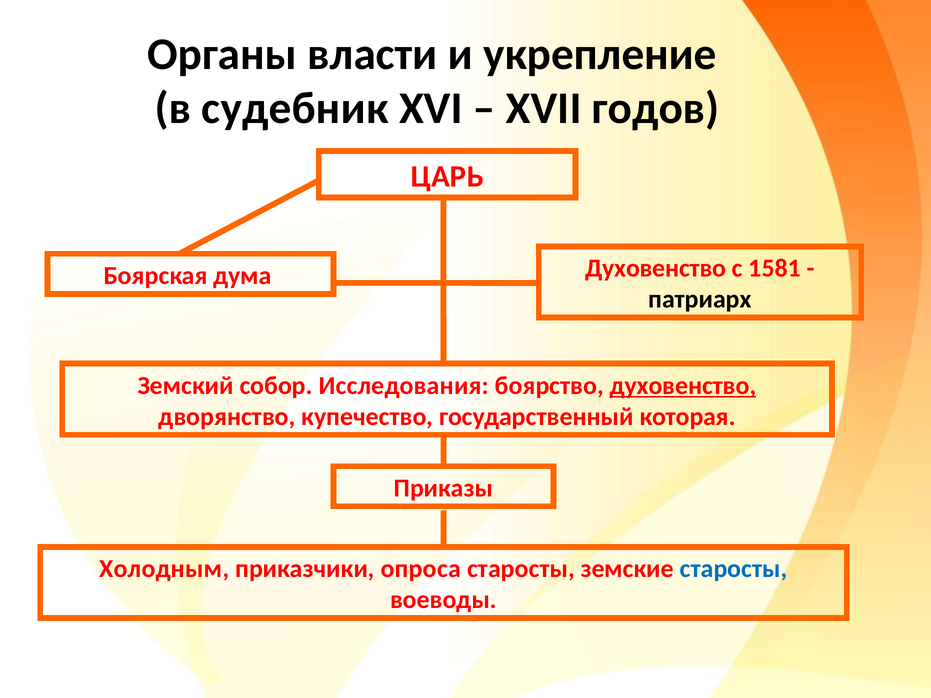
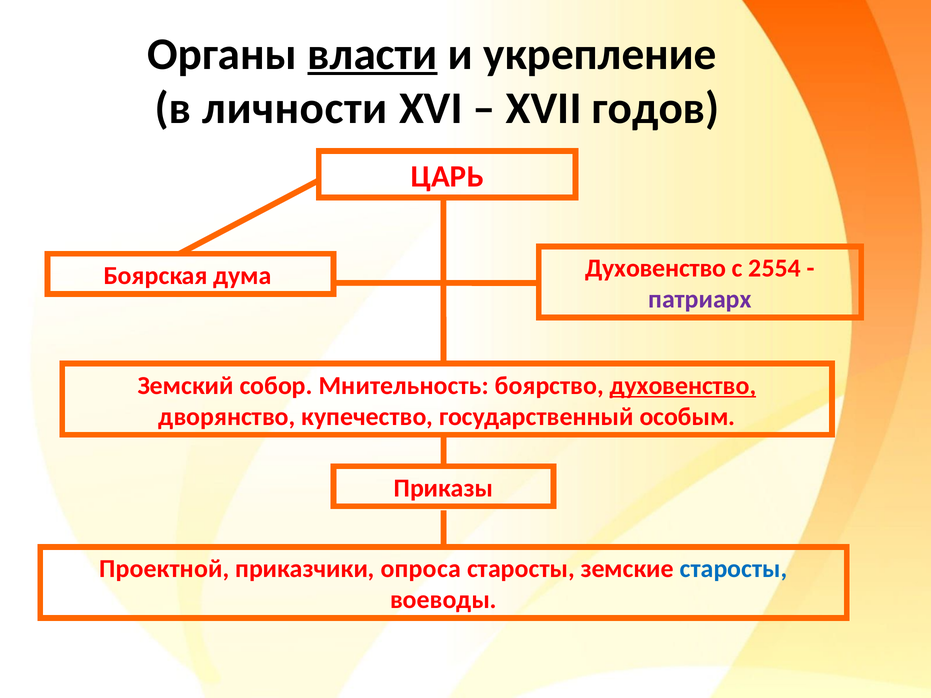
власти underline: none -> present (372, 54)
судебник: судебник -> личности (295, 108)
1581: 1581 -> 2554 (775, 268)
патриарх colour: black -> purple (700, 299)
Исследования: Исследования -> Мнительность (404, 386)
которая: которая -> особым (687, 417)
Холодным: Холодным -> Проектной (164, 569)
